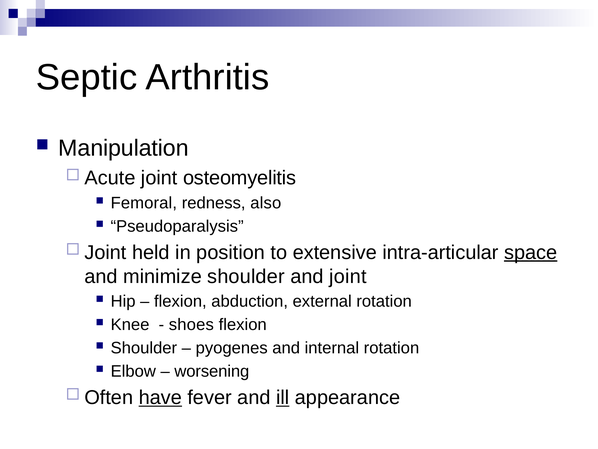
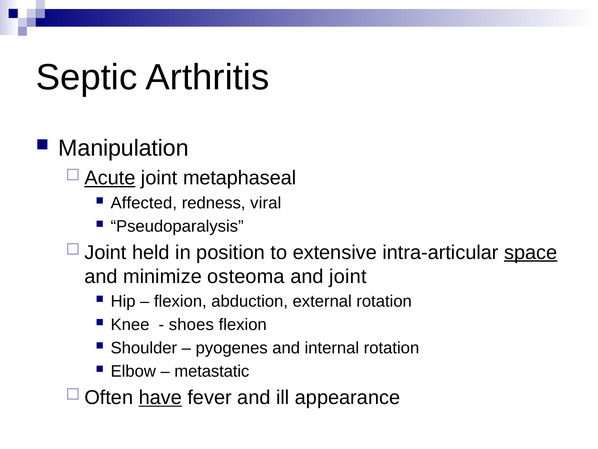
Acute underline: none -> present (110, 178)
osteomyelitis: osteomyelitis -> metaphaseal (240, 178)
Femoral: Femoral -> Affected (144, 203)
also: also -> viral (266, 203)
minimize shoulder: shoulder -> osteoma (246, 276)
worsening: worsening -> metastatic (212, 371)
ill underline: present -> none (283, 397)
